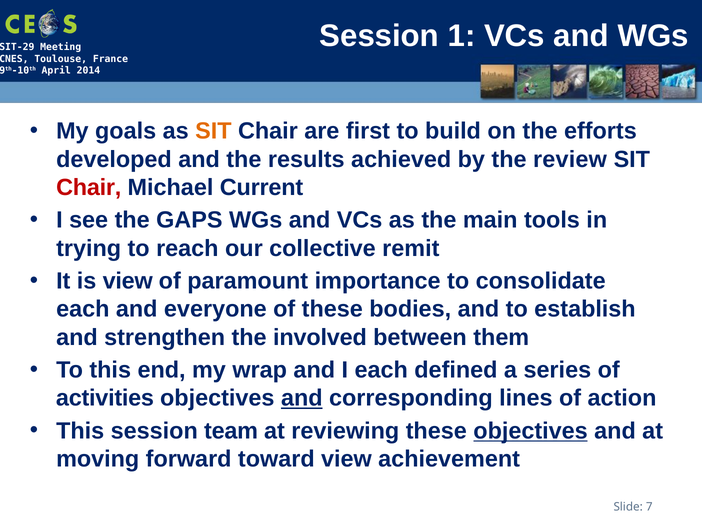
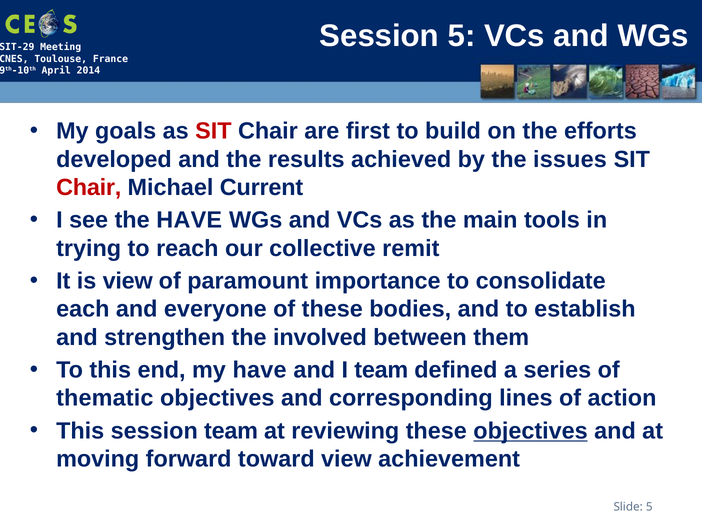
Session 1: 1 -> 5 (462, 36)
SIT colour: orange -> red (213, 131)
review: review -> issues (570, 159)
the GAPS: GAPS -> HAVE (189, 220)
my wrap: wrap -> have (260, 370)
I each: each -> team (381, 370)
activities: activities -> thematic (105, 398)
and underline: present -> none (302, 398)
7: 7 -> 5 (649, 506)
